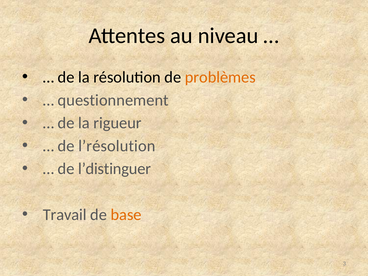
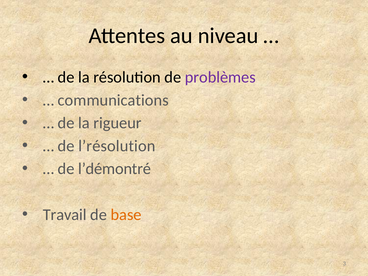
problèmes colour: orange -> purple (220, 77)
questionnement: questionnement -> communications (113, 100)
l’distinguer: l’distinguer -> l’démontré (115, 169)
